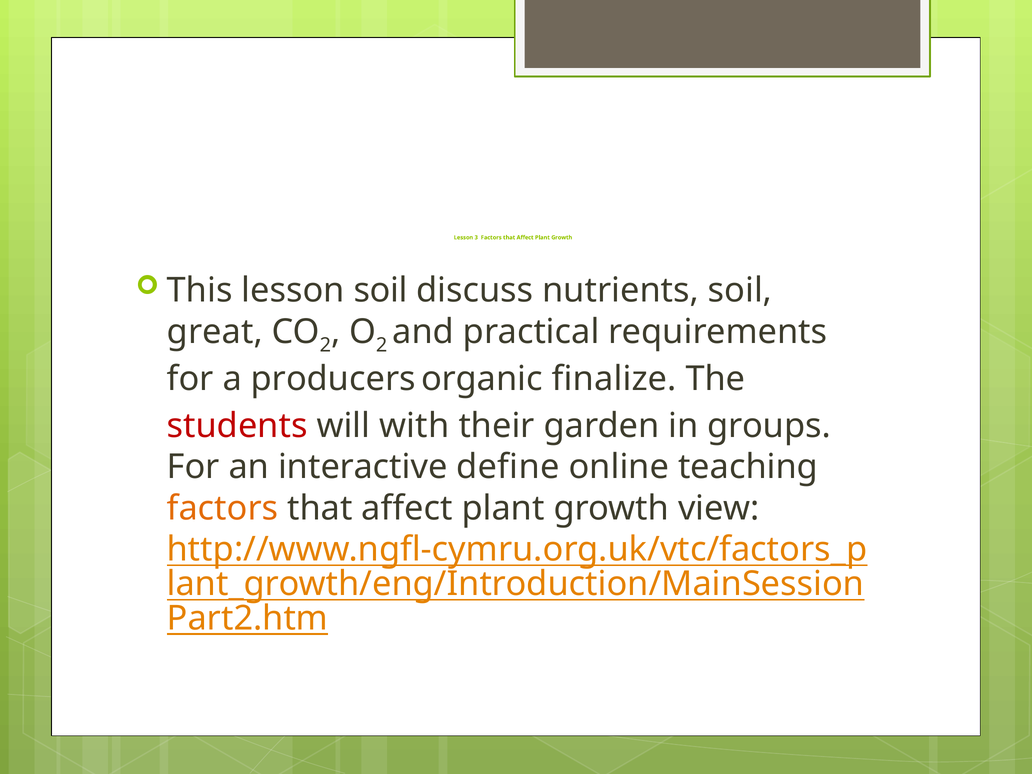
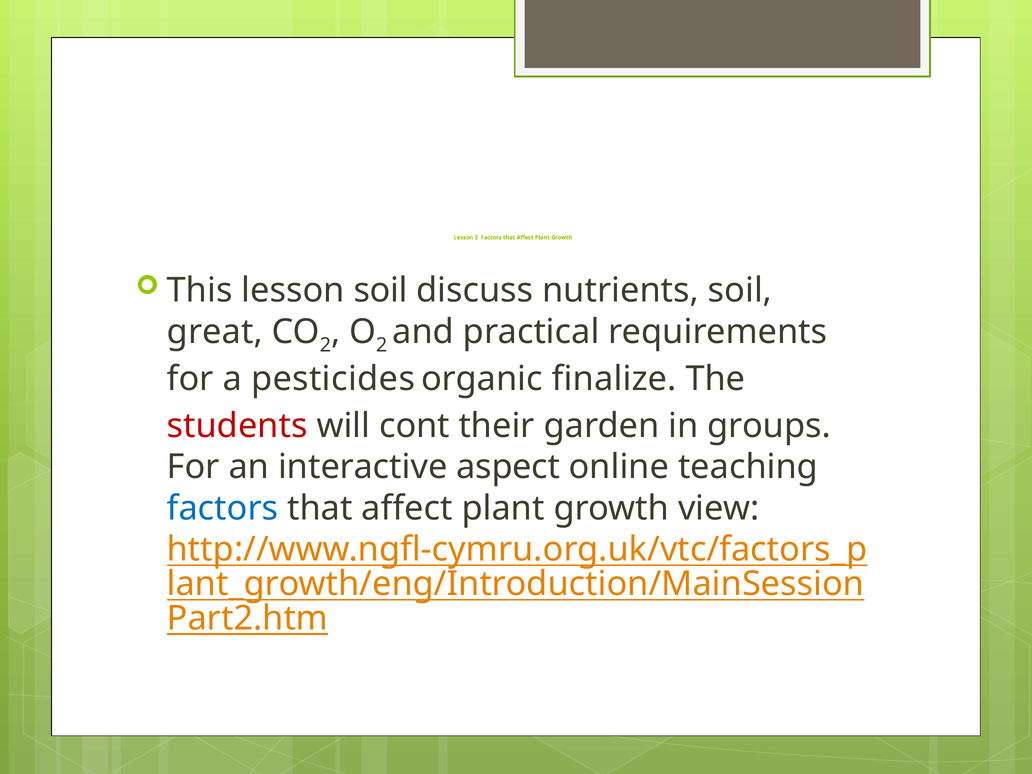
producers: producers -> pesticides (333, 379)
with: with -> cont (414, 426)
define: define -> aspect (508, 467)
factors colour: orange -> blue (223, 508)
